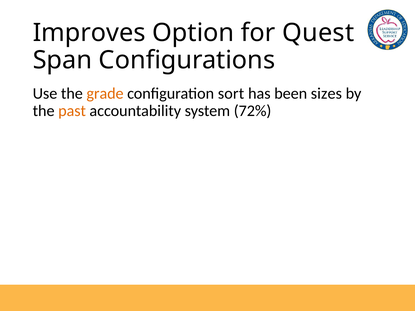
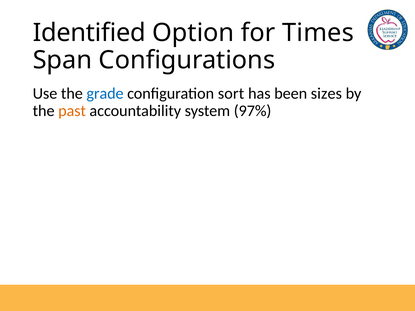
Improves: Improves -> Identified (89, 33)
Quest: Quest -> Times (318, 33)
grade colour: orange -> blue (105, 94)
72%: 72% -> 97% (253, 111)
